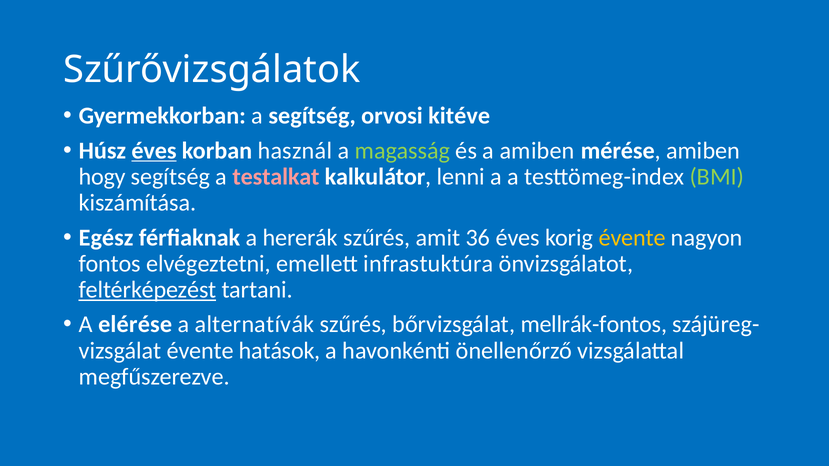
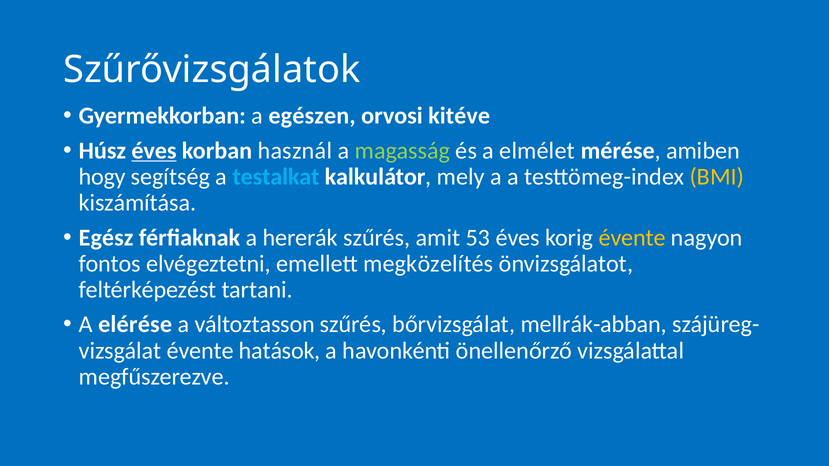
a segítség: segítség -> egészen (312, 116)
a amiben: amiben -> elmélet (537, 151)
testalkat colour: pink -> light blue (276, 177)
lenni: lenni -> mely (461, 177)
BMI colour: light green -> yellow (717, 177)
36: 36 -> 53 (478, 238)
infrastuktúra: infrastuktúra -> megközelítés (428, 264)
feltérképezést underline: present -> none (148, 290)
alternatívák: alternatívák -> változtasson (255, 325)
mellrák-fontos: mellrák-fontos -> mellrák-abban (594, 325)
